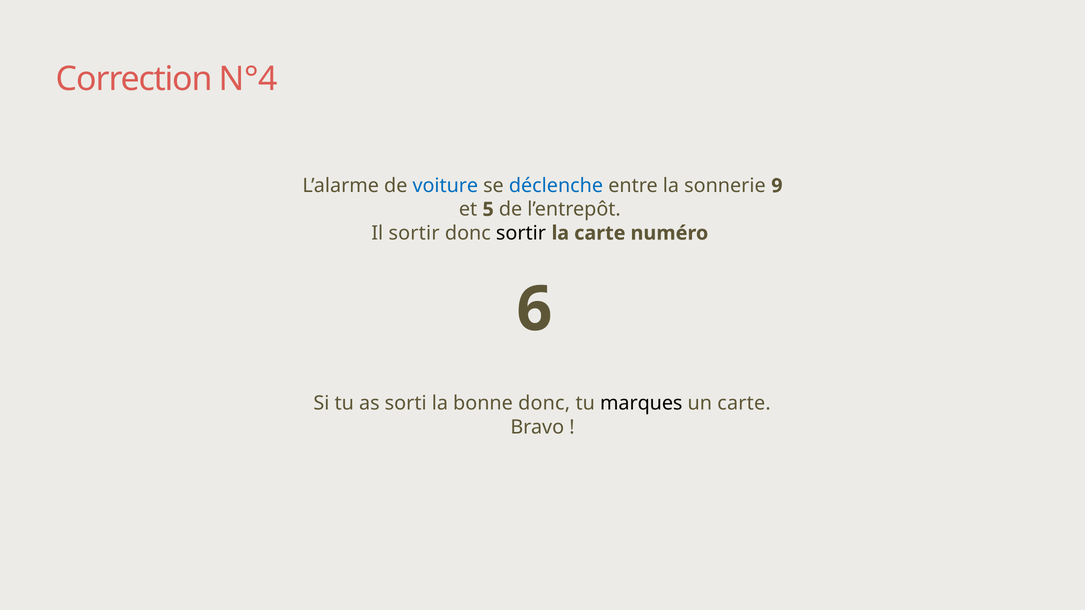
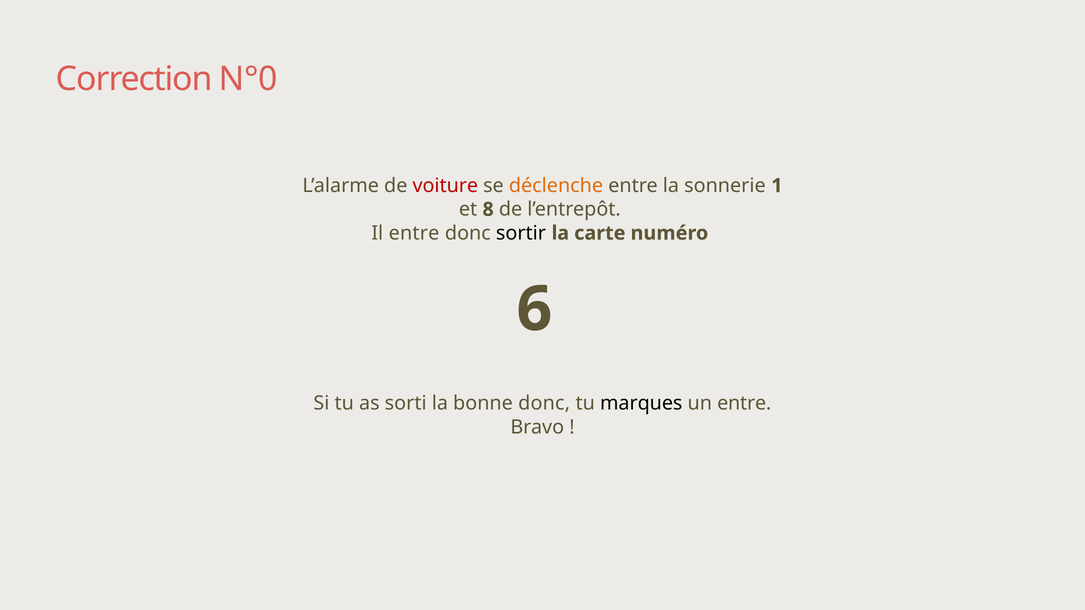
N°4: N°4 -> N°0 (248, 79)
voiture colour: blue -> red (445, 186)
déclenche colour: blue -> orange (556, 186)
9: 9 -> 1 (777, 186)
5: 5 -> 8 (488, 210)
Il sortir: sortir -> entre (414, 233)
un carte: carte -> entre (744, 404)
